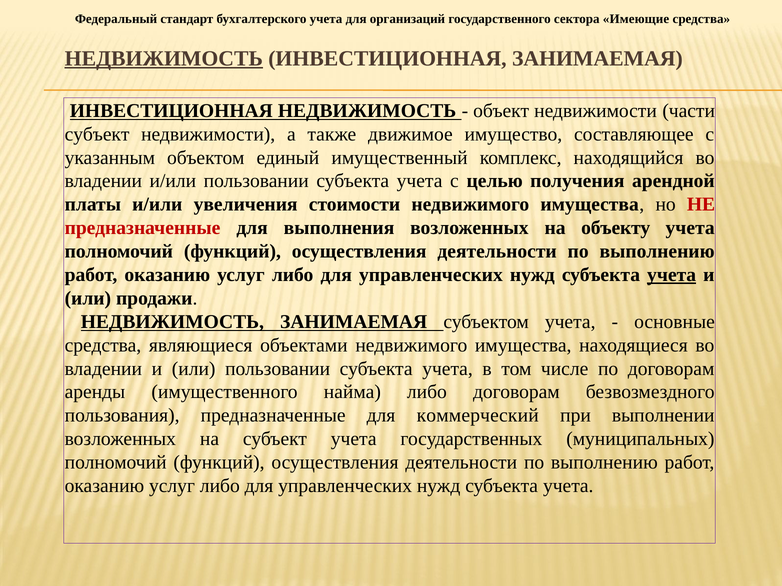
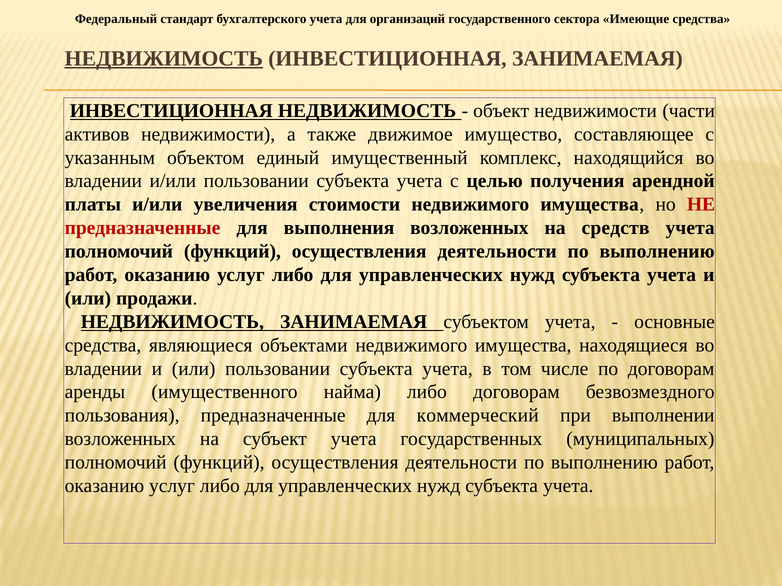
субъект: субъект -> активов (97, 134)
объекту: объекту -> средств (616, 228)
учета underline: present -> none (672, 275)
